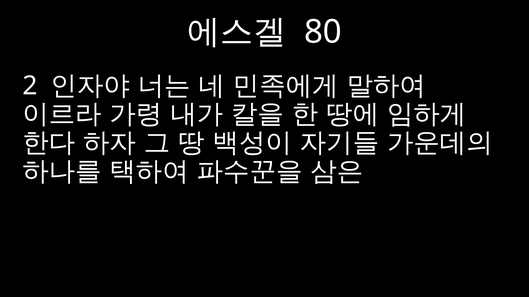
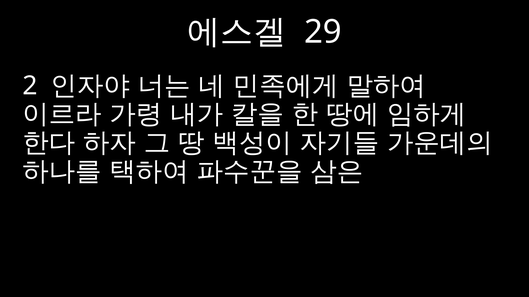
80: 80 -> 29 (323, 32)
